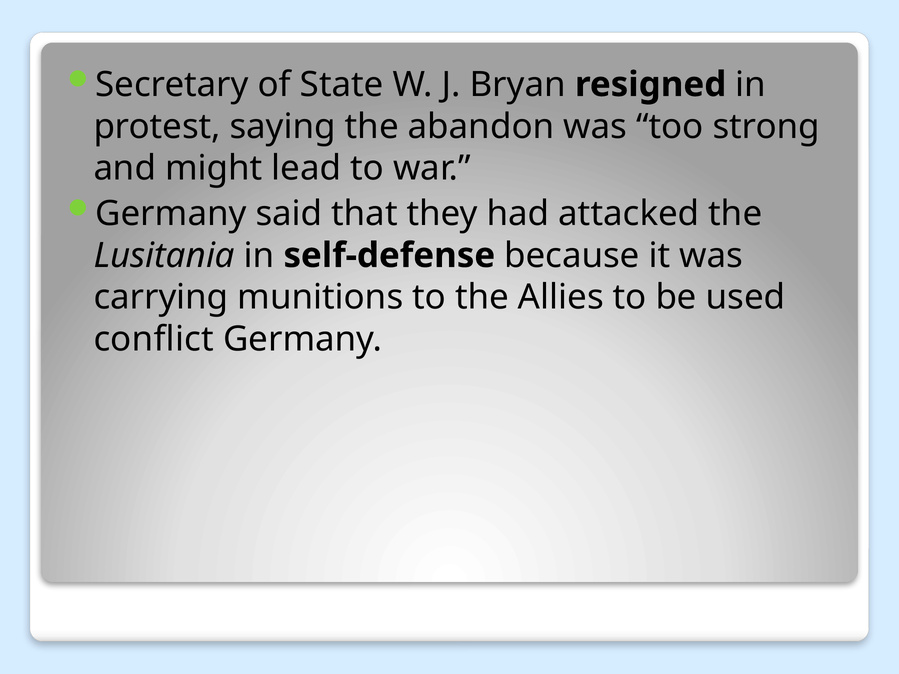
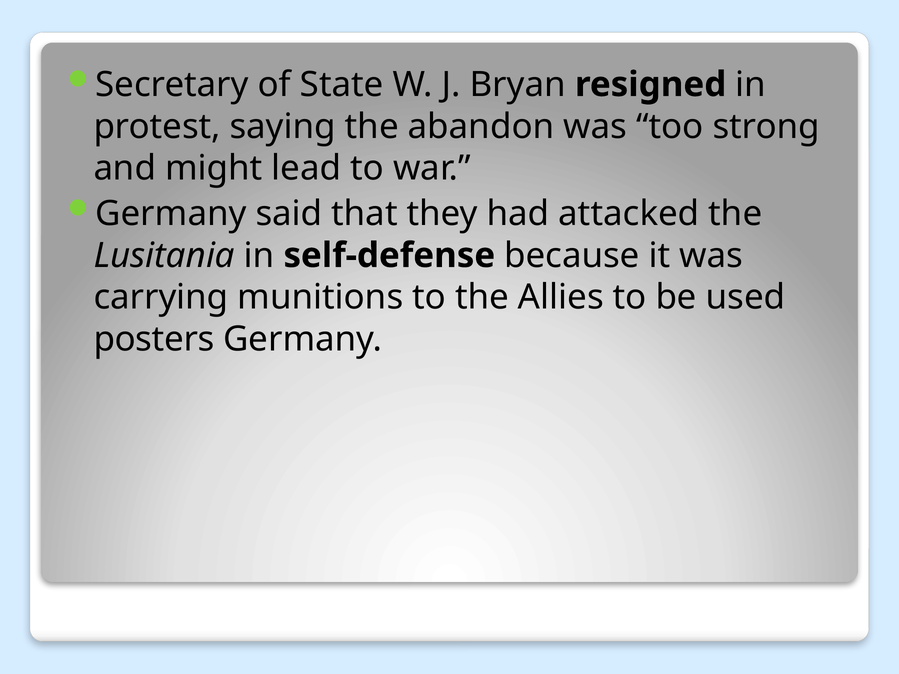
conflict: conflict -> posters (154, 340)
